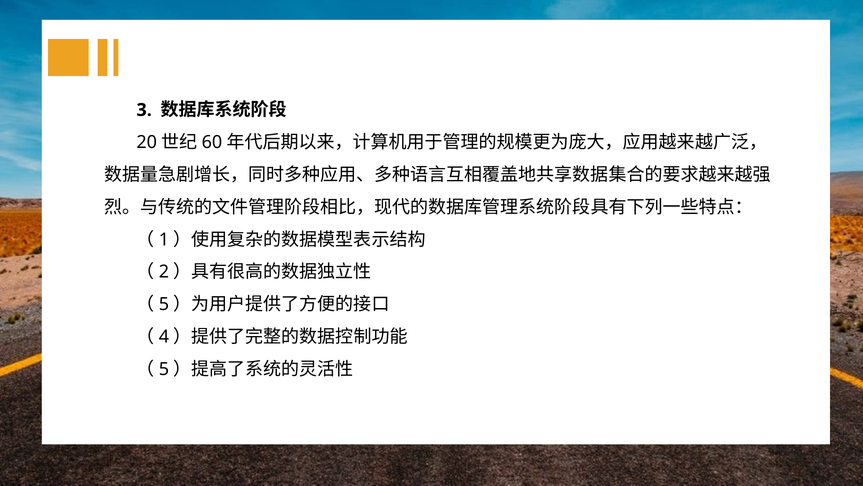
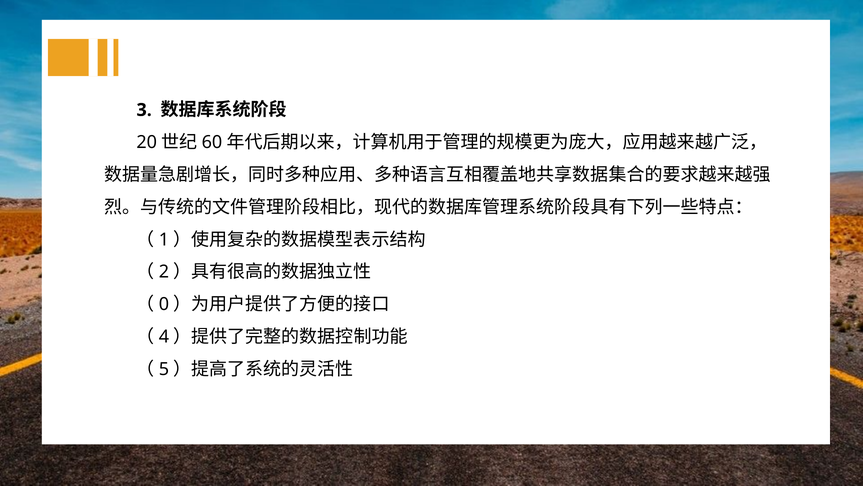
5: 5 -> 0 (164, 304)
